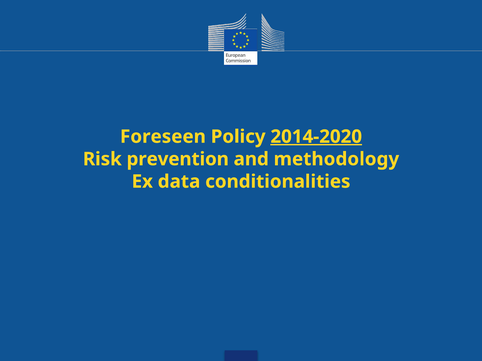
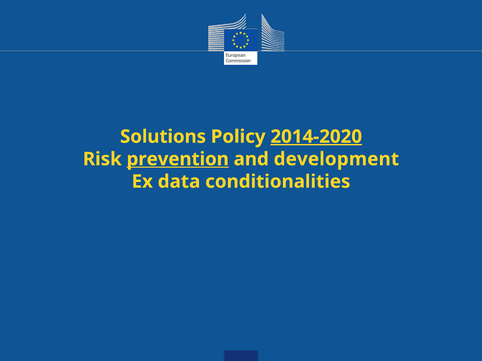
Foreseen: Foreseen -> Solutions (163, 137)
prevention underline: none -> present (178, 159)
methodology: methodology -> development (336, 159)
